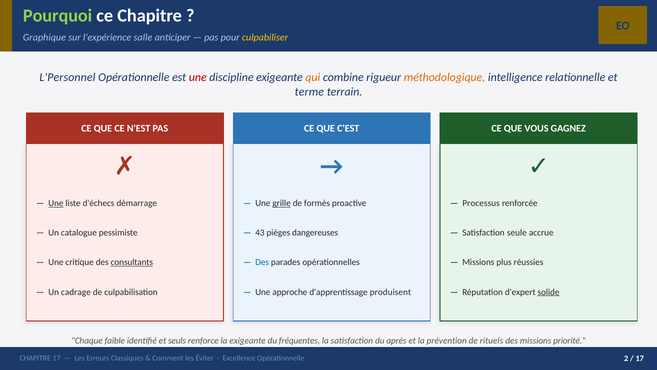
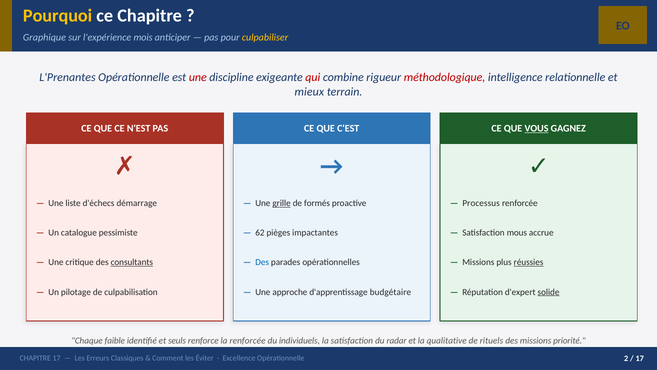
Pourquoi colour: light green -> yellow (58, 16)
salle: salle -> mois (143, 37)
L'Personnel: L'Personnel -> L'Prenantes (67, 77)
qui colour: orange -> red (313, 77)
méthodologique colour: orange -> red (445, 77)
terme: terme -> mieux (309, 92)
VOUS underline: none -> present (537, 128)
Une underline: present -> none (56, 203)
43: 43 -> 62 (260, 233)
dangereuses: dangereuses -> impactantes (315, 233)
seule: seule -> mous (517, 233)
réussies underline: none -> present (529, 262)
cadrage: cadrage -> pilotage (76, 292)
produisent: produisent -> budgétaire (390, 292)
la exigeante: exigeante -> renforcée (248, 340)
fréquentes: fréquentes -> individuels (299, 340)
après: après -> radar (397, 340)
prévention: prévention -> qualitative (447, 340)
